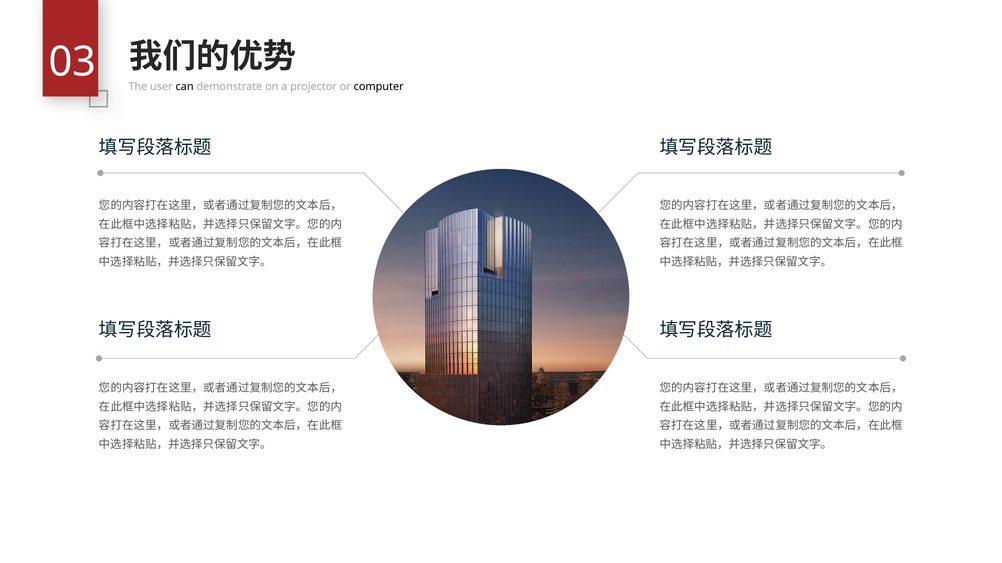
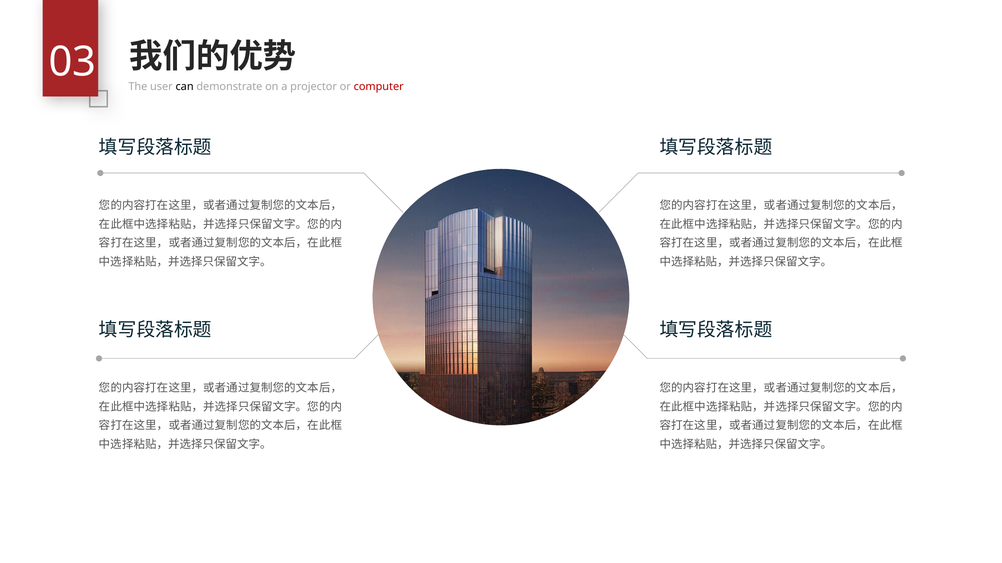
computer colour: black -> red (379, 87)
